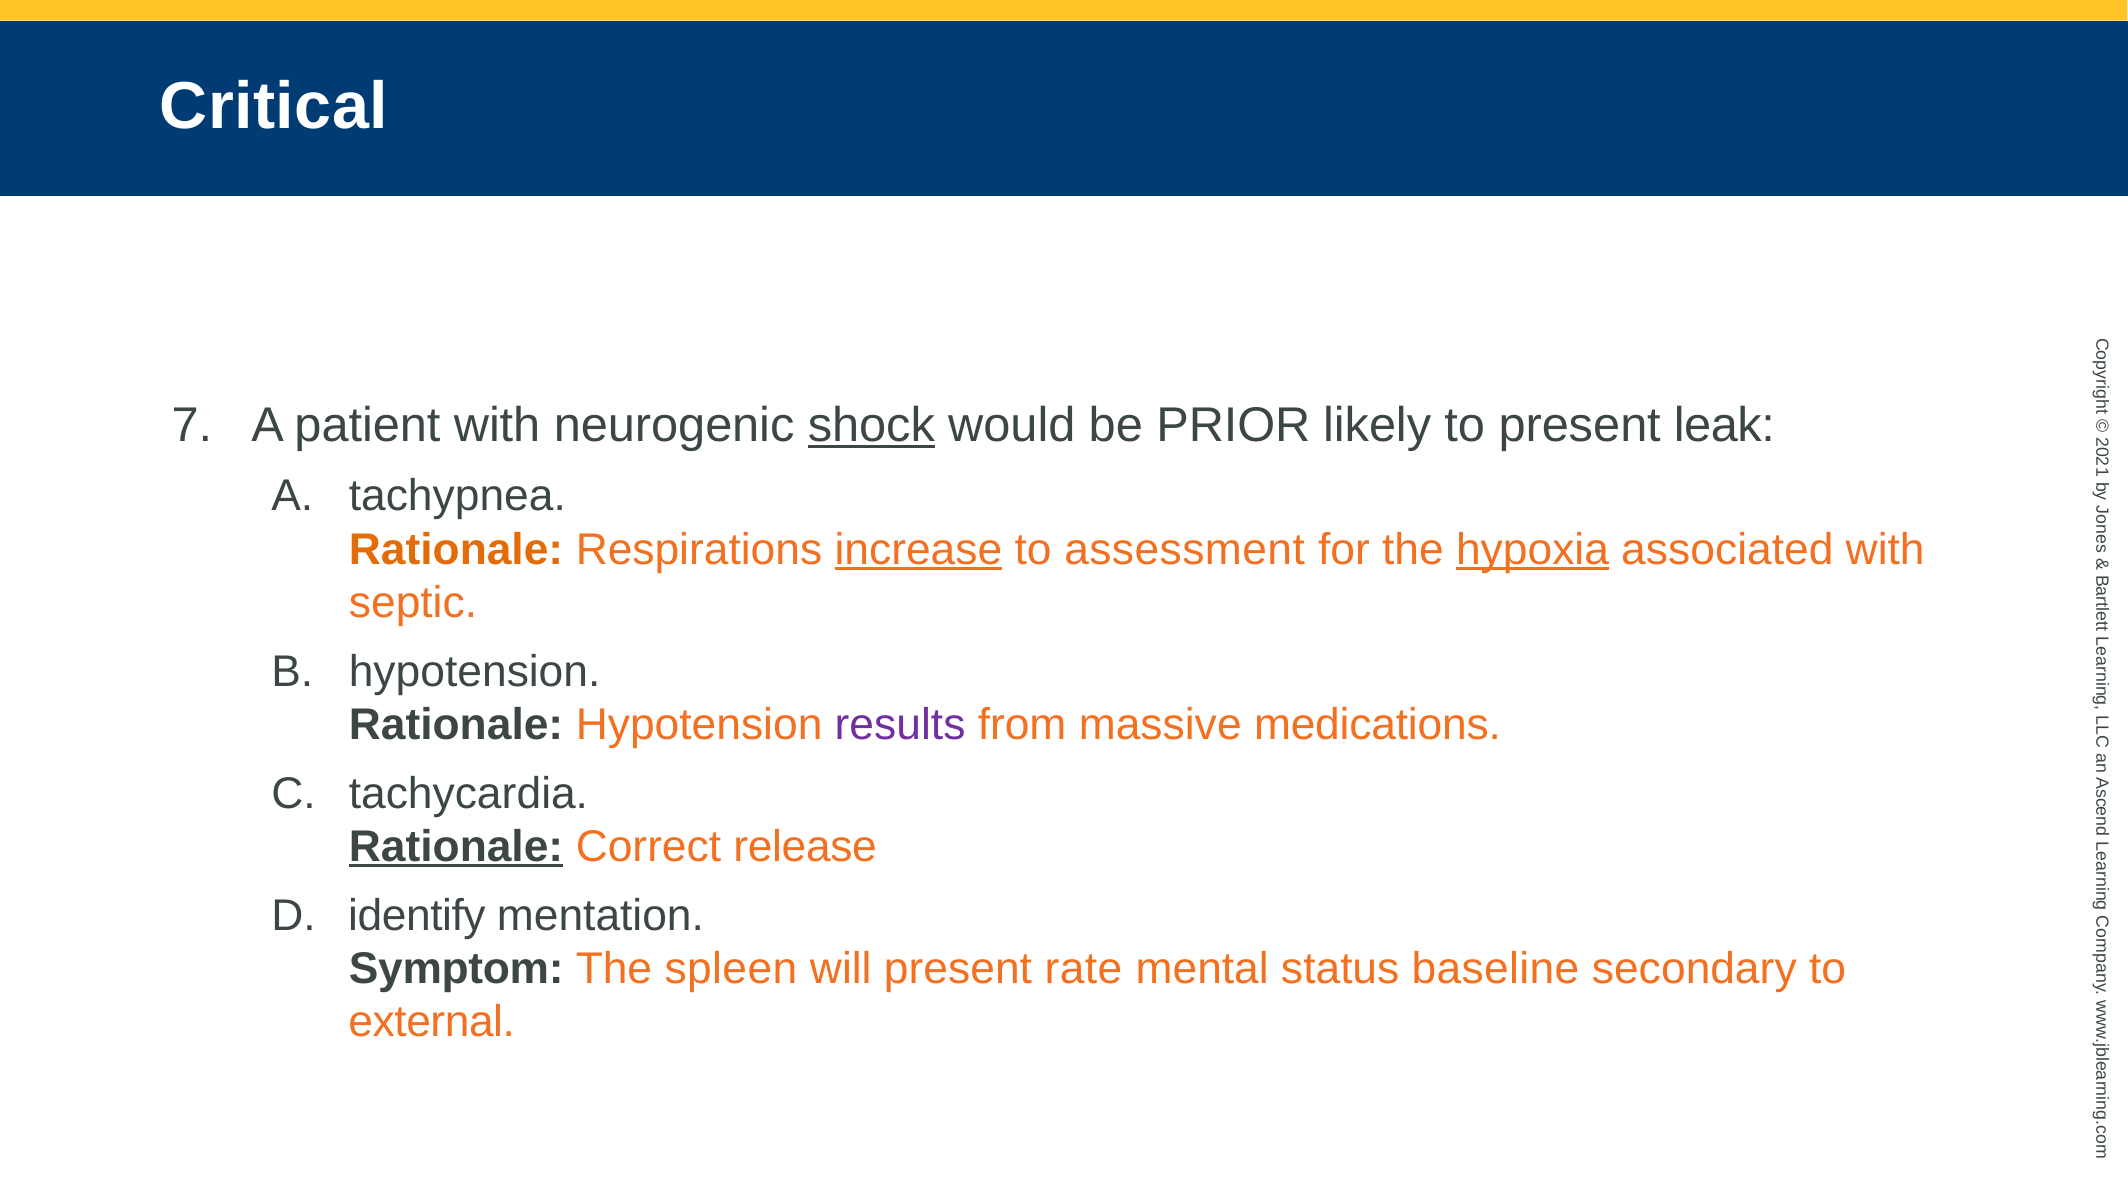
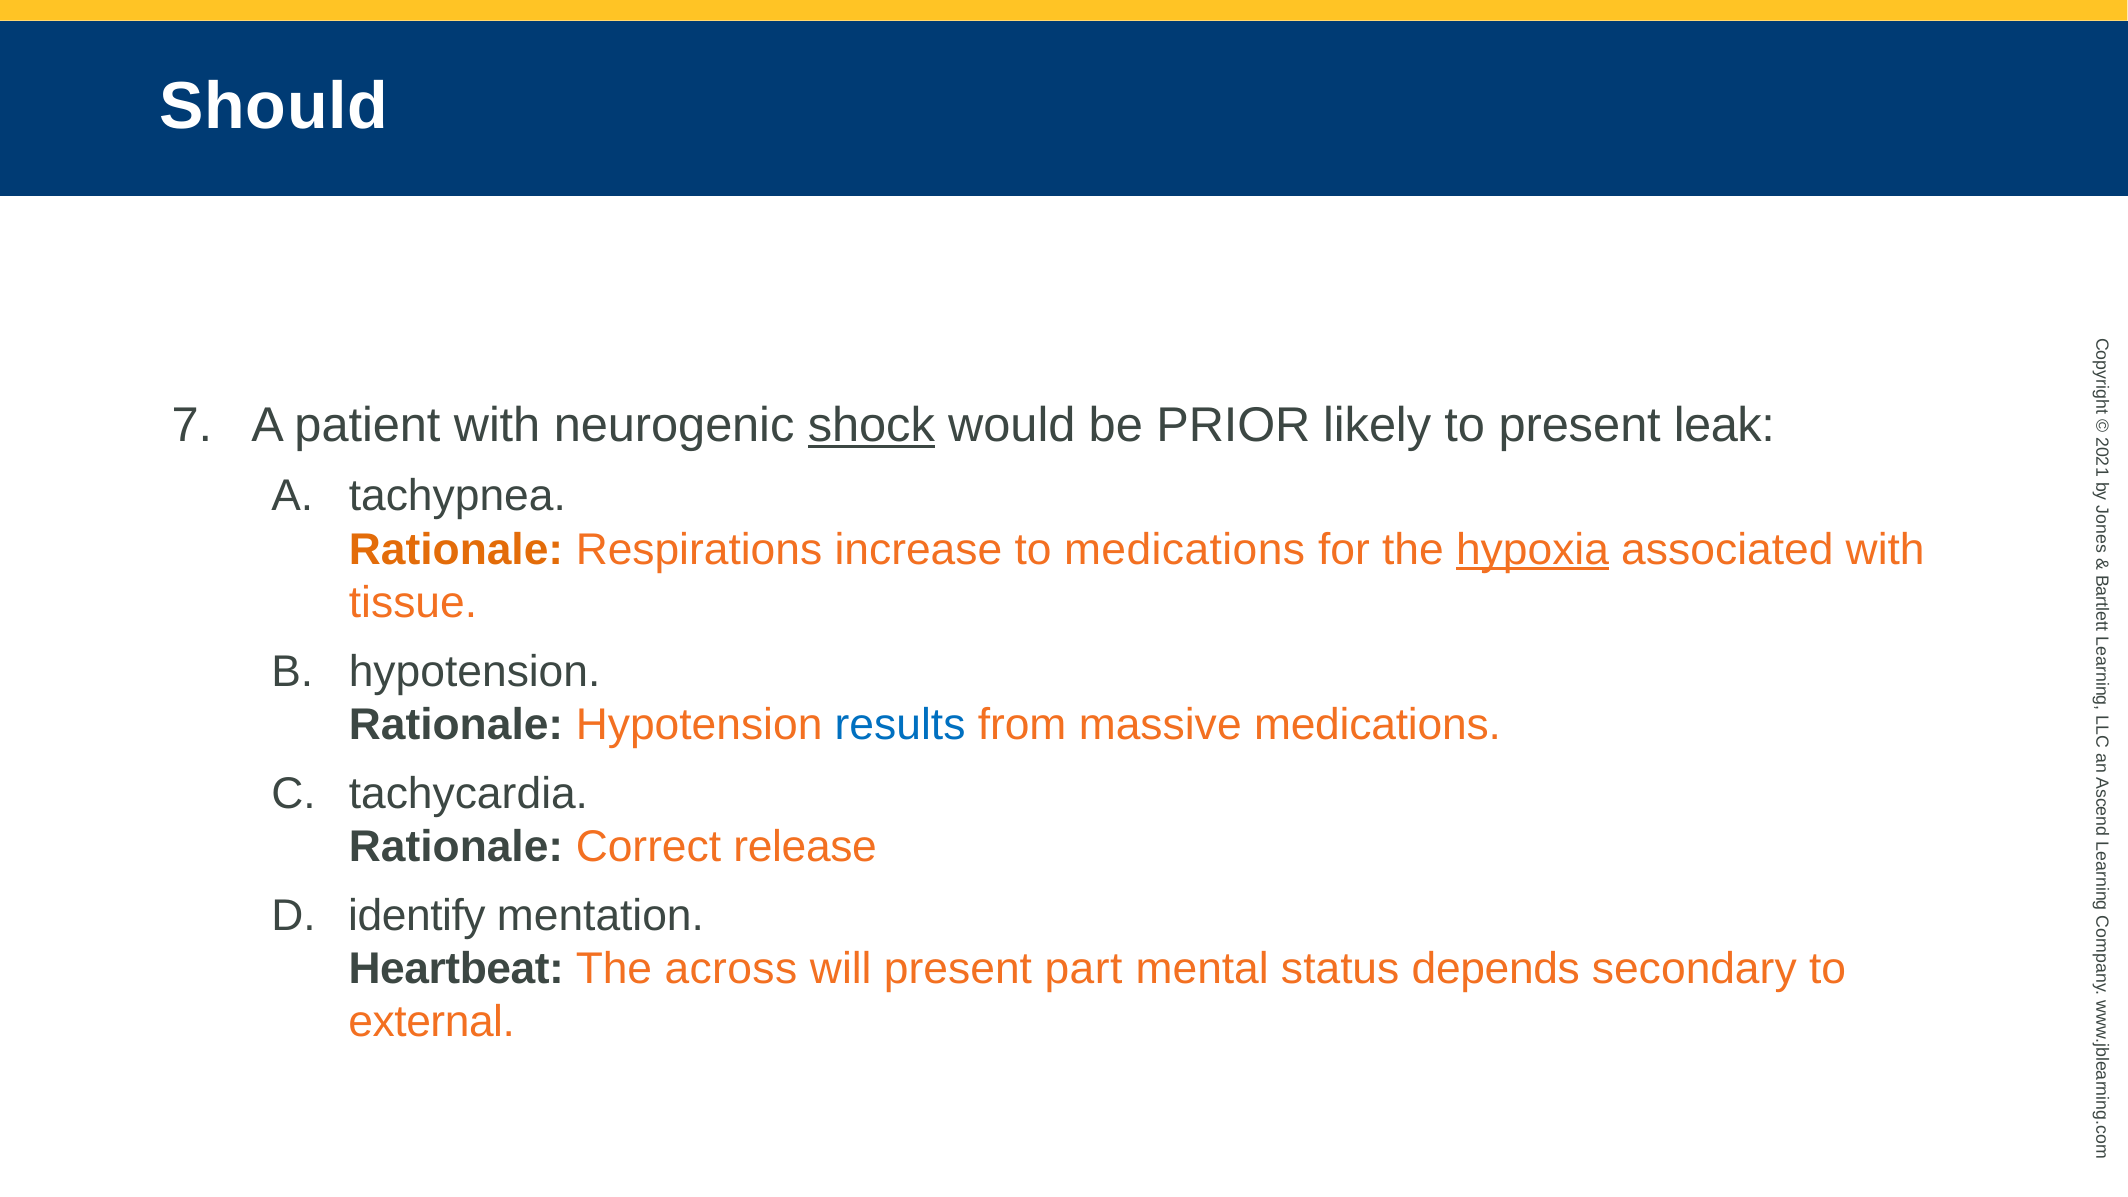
Critical: Critical -> Should (274, 107)
increase underline: present -> none (918, 550)
to assessment: assessment -> medications (1185, 550)
septic: septic -> tissue (413, 603)
results colour: purple -> blue (900, 725)
Rationale underline: present -> none (456, 847)
Symptom: Symptom -> Heartbeat (456, 969)
spleen: spleen -> across (731, 969)
rate: rate -> part (1083, 969)
baseline: baseline -> depends (1496, 969)
